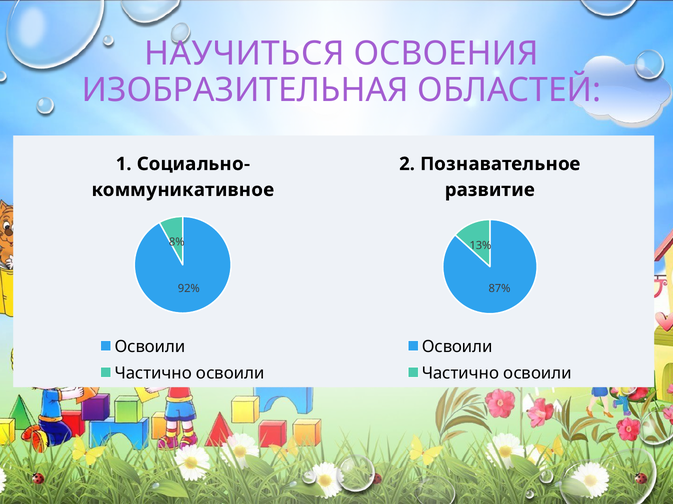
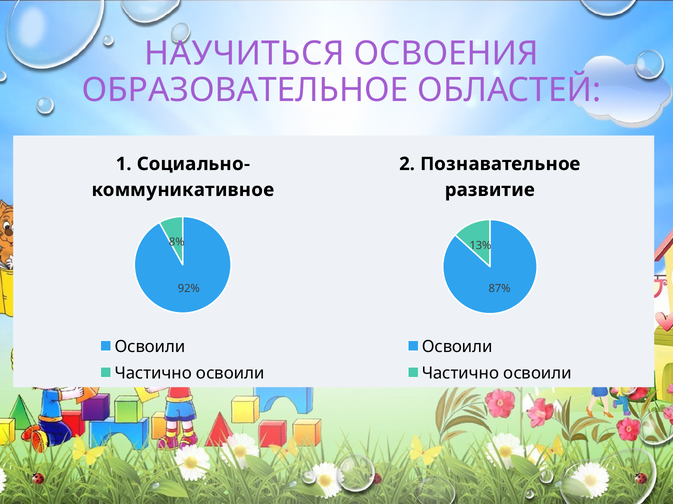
ИЗОБРАЗИТЕЛЬНАЯ: ИЗОБРАЗИТЕЛЬНАЯ -> ОБРАЗОВАТЕЛЬНОЕ (245, 90)
